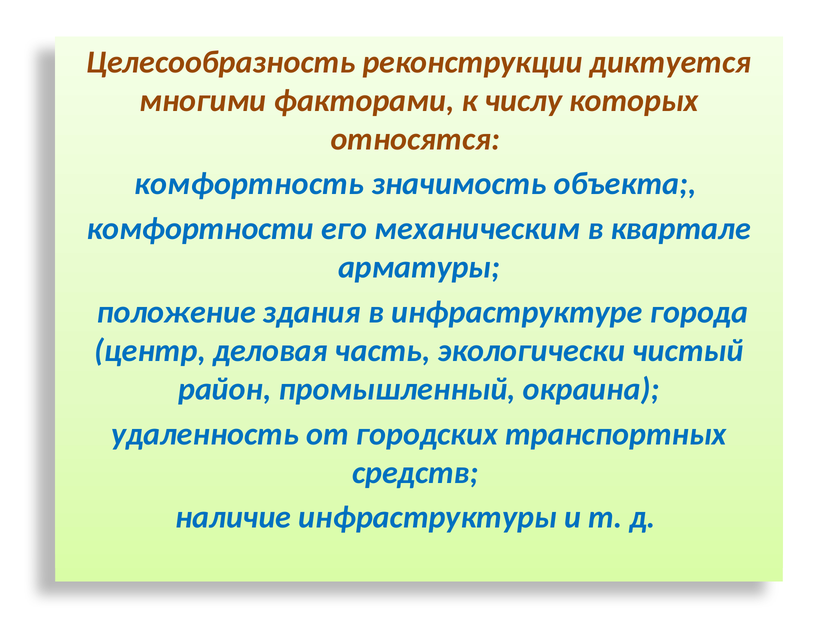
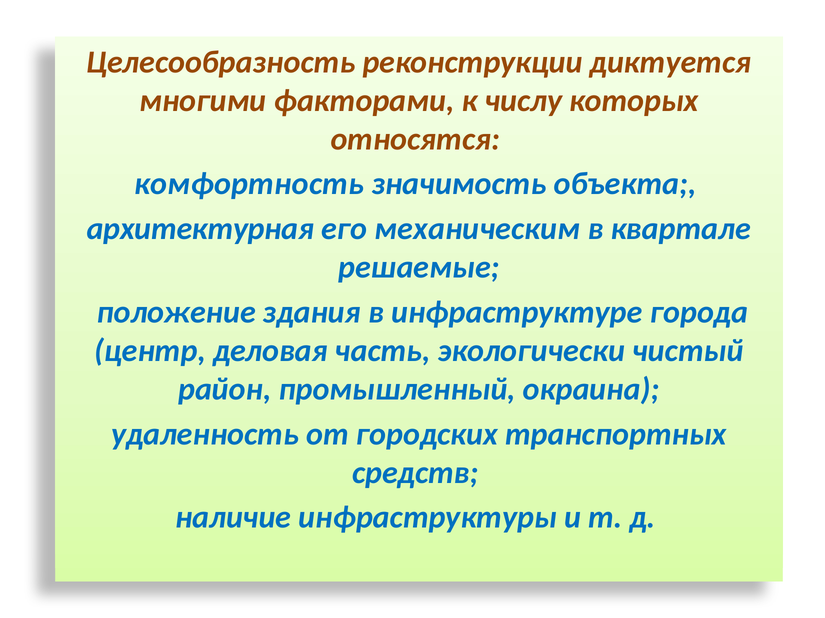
комфортности: комфортности -> архитектурная (200, 229)
арматуры: арматуры -> решаемые (419, 268)
